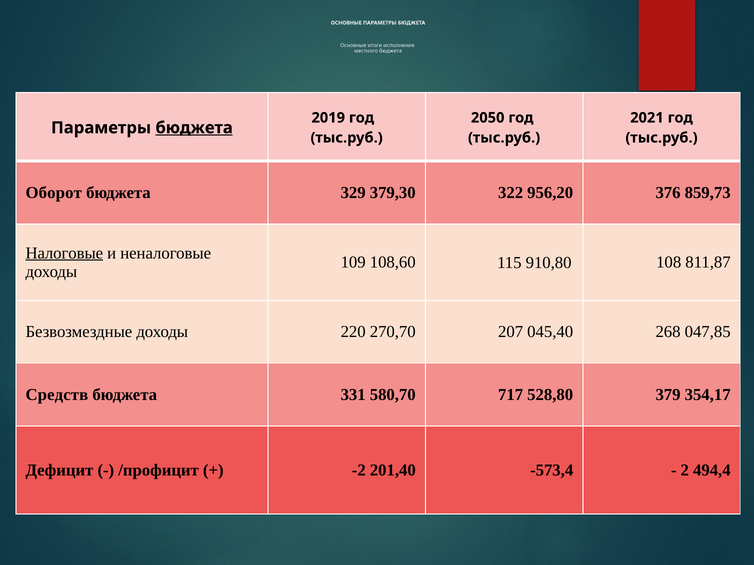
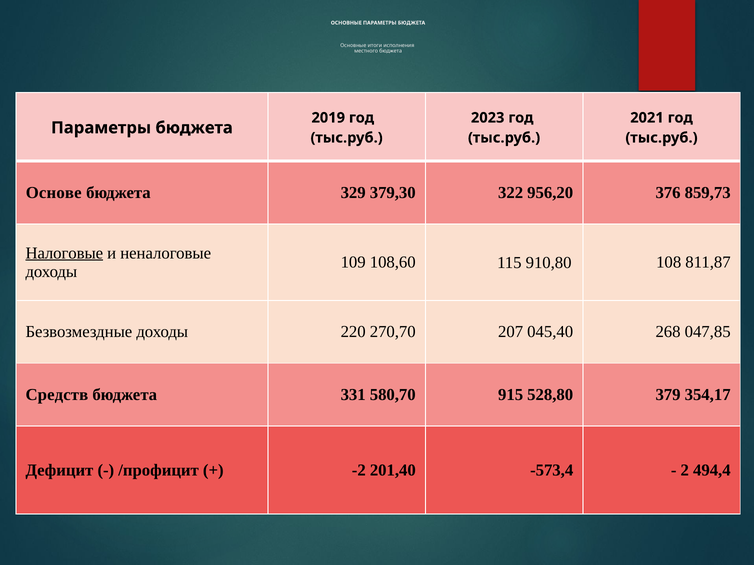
2050: 2050 -> 2023 (488, 118)
бюджета underline: present -> none (194, 128)
Оборот: Оборот -> Основе (54, 193)
717: 717 -> 915 (511, 395)
